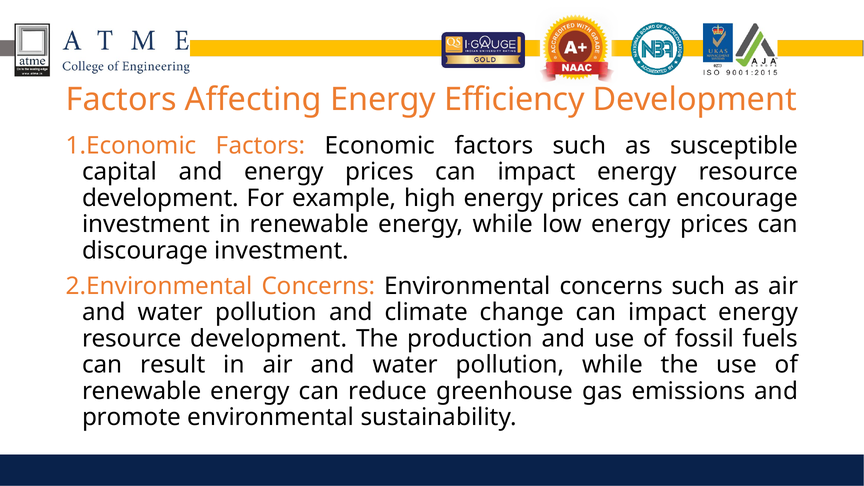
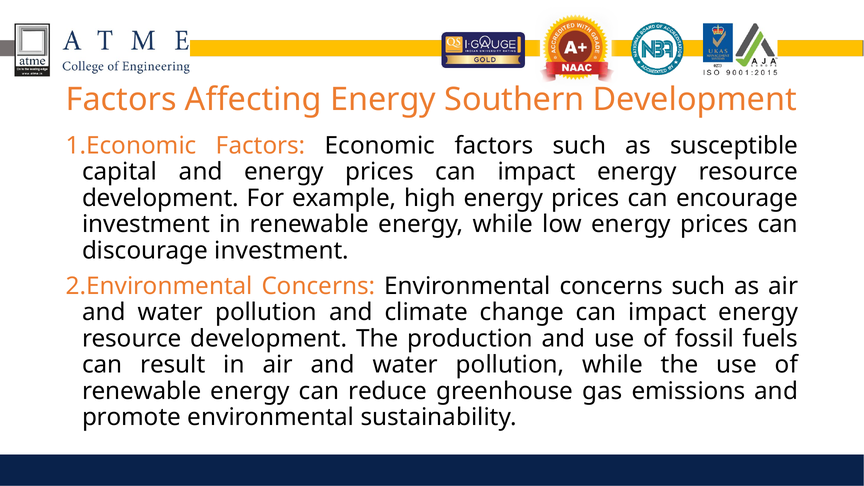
Efficiency: Efficiency -> Southern (514, 100)
